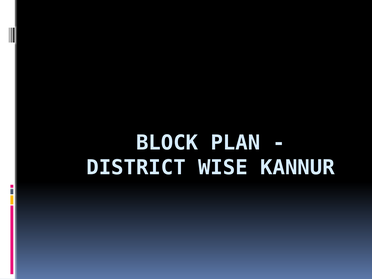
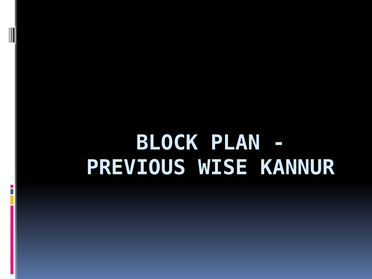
DISTRICT: DISTRICT -> PREVIOUS (136, 168)
